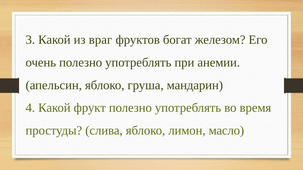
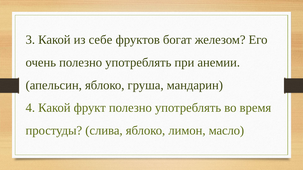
враг: враг -> себе (101, 40)
